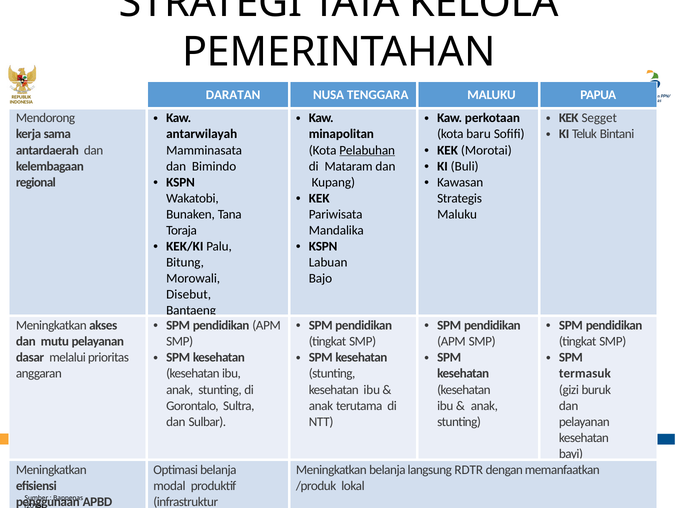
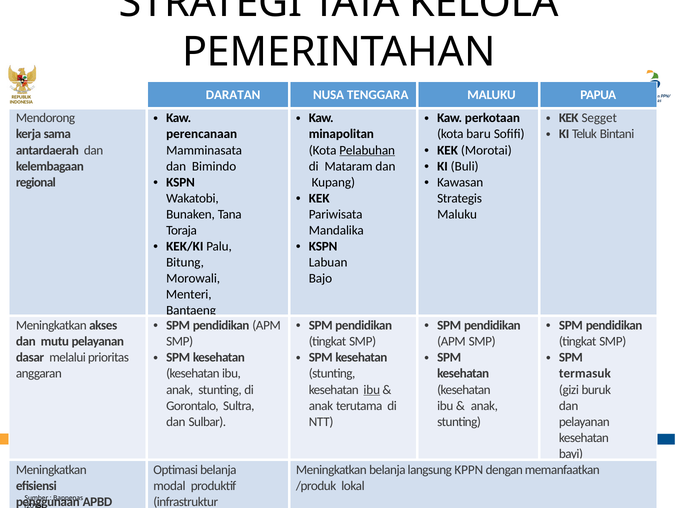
antarwilayah: antarwilayah -> perencanaan (202, 134)
Disebut: Disebut -> Menteri (189, 294)
ibu underline: none -> present (372, 389)
RDTR: RDTR -> KPPN (469, 470)
